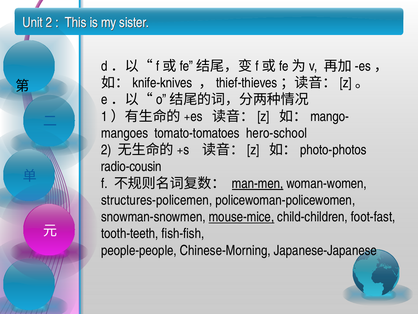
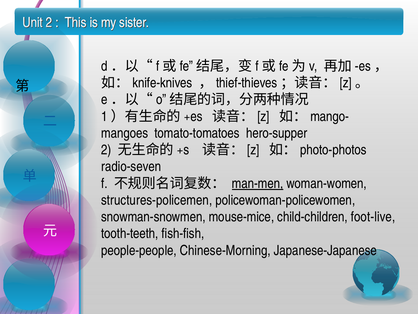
hero-school: hero-school -> hero-supper (277, 133)
radio-cousin: radio-cousin -> radio-seven (131, 166)
mouse-mice underline: present -> none (241, 217)
foot-fast: foot-fast -> foot-live (373, 217)
